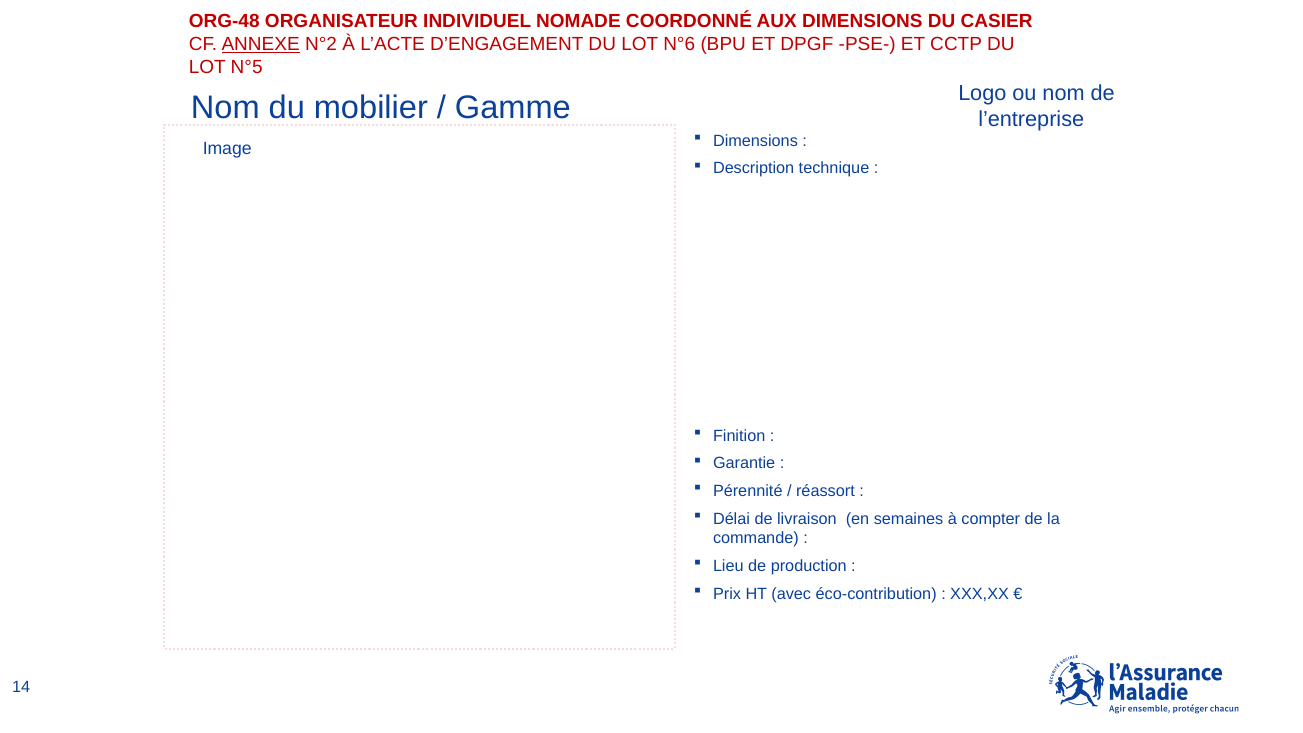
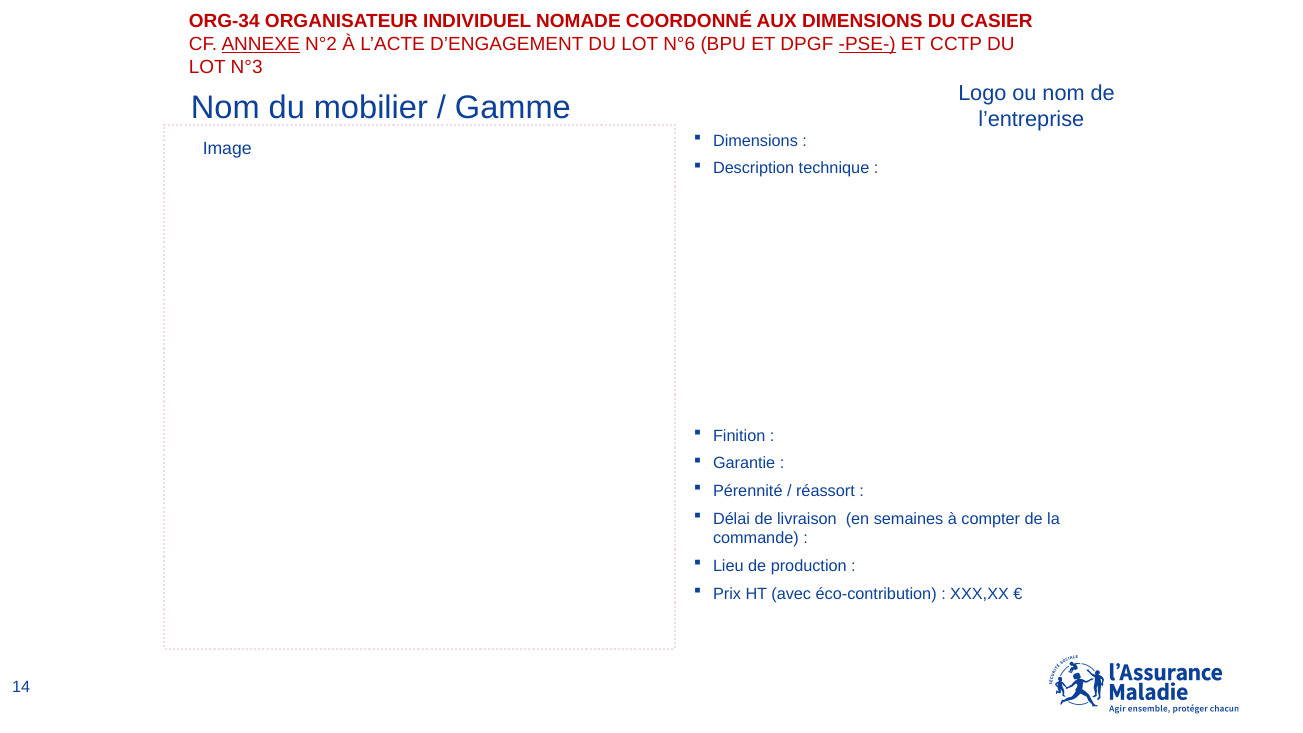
ORG-48: ORG-48 -> ORG-34 (224, 22)
PSE- underline: none -> present (867, 44)
N°5: N°5 -> N°3 (247, 67)
